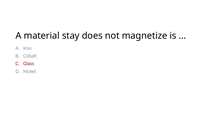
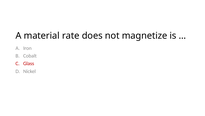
stay: stay -> rate (71, 36)
